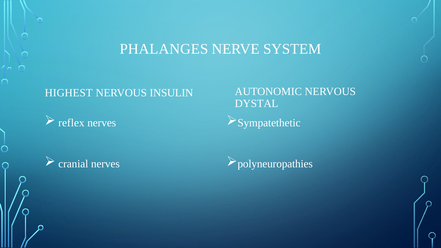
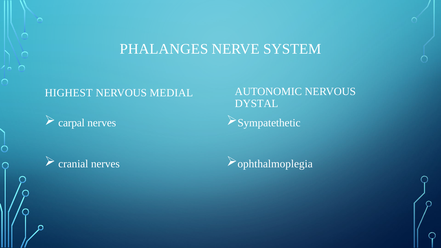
INSULIN: INSULIN -> MEDIAL (171, 93)
reflex: reflex -> carpal (72, 123)
polyneuropathies: polyneuropathies -> ophthalmoplegia (275, 164)
